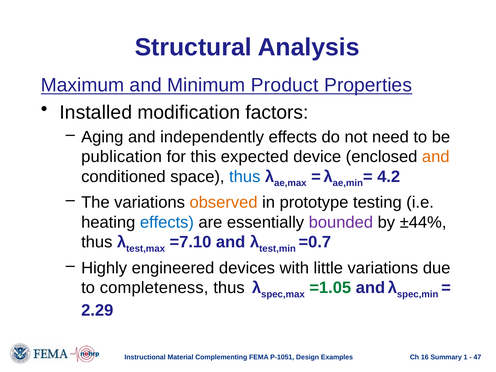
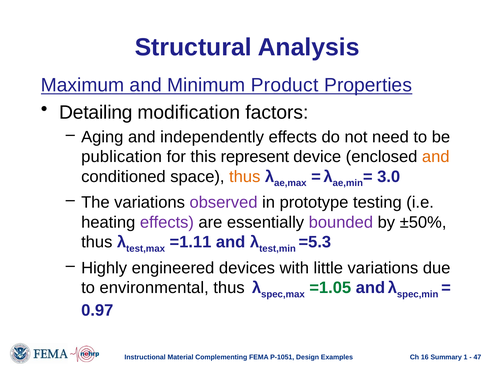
Installed: Installed -> Detailing (96, 112)
expected: expected -> represent (255, 157)
thus colour: blue -> orange (245, 177)
4.2: 4.2 -> 3.0 (389, 177)
observed colour: orange -> purple (224, 202)
effects colour: blue -> purple (167, 222)
±44%: ±44% -> ±50% (423, 222)
=7.10: =7.10 -> =1.11 (190, 242)
=0.7: =0.7 -> =5.3 (315, 242)
completeness: completeness -> environmental (154, 288)
2.29: 2.29 -> 0.97 (97, 310)
